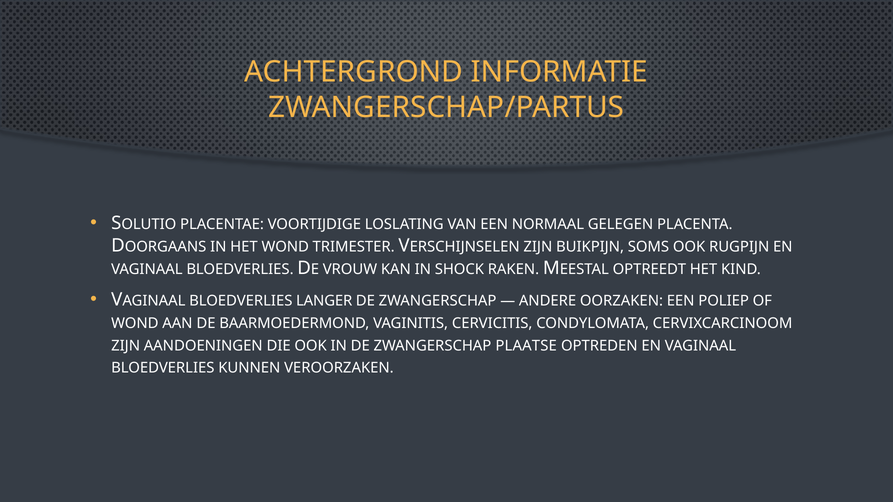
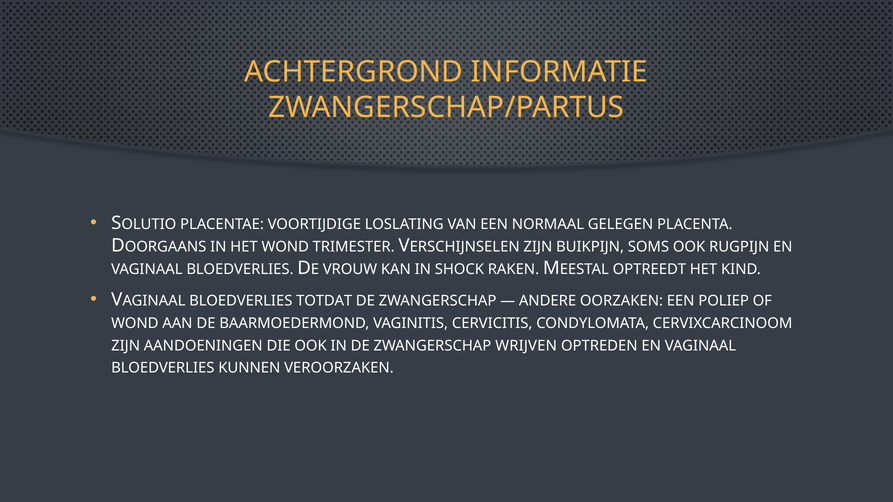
LANGER: LANGER -> TOTDAT (324, 301)
PLAATSE: PLAATSE -> WRIJVEN (526, 346)
